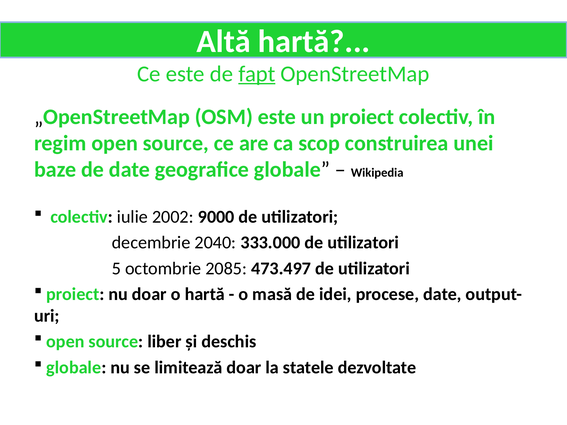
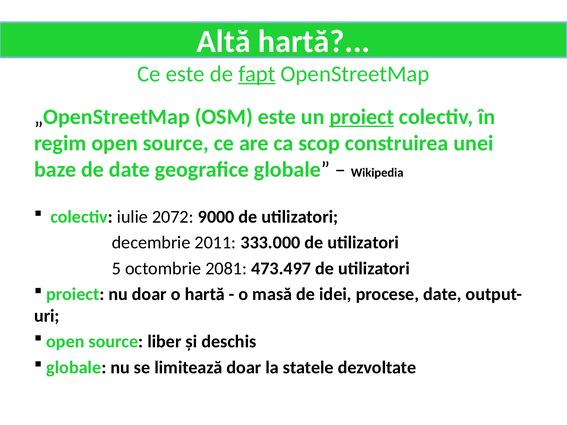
proiect underline: none -> present (362, 117)
2002: 2002 -> 2072 (173, 217)
2040: 2040 -> 2011 (215, 243)
2085: 2085 -> 2081 (226, 269)
